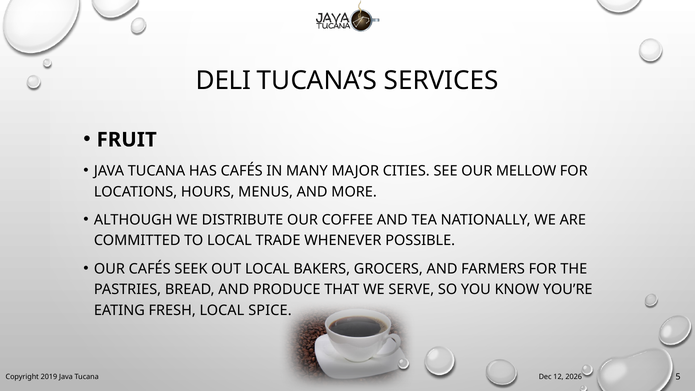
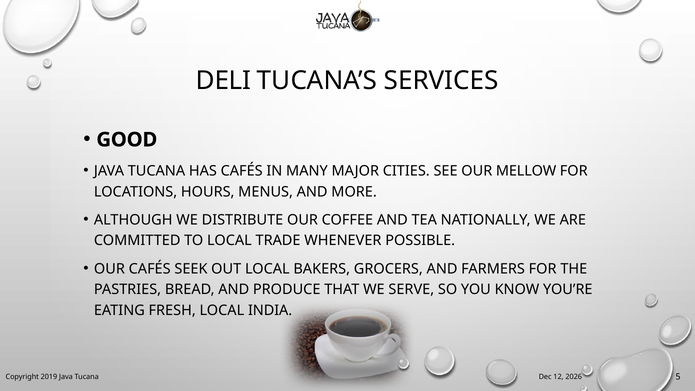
FRUIT: FRUIT -> GOOD (127, 140)
SPICE: SPICE -> INDIA (270, 310)
